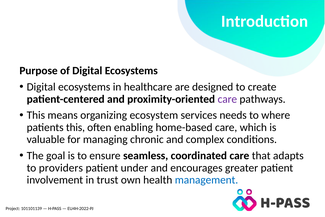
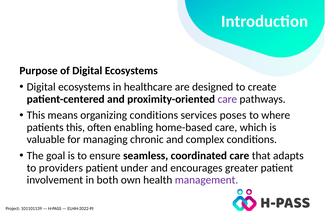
organizing ecosystem: ecosystem -> conditions (154, 115)
needs: needs -> poses (233, 115)
trust: trust -> both (107, 180)
management colour: blue -> purple (206, 180)
